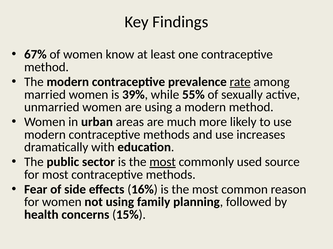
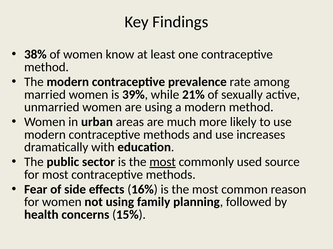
67%: 67% -> 38% (35, 55)
rate underline: present -> none (240, 82)
55%: 55% -> 21% (193, 95)
